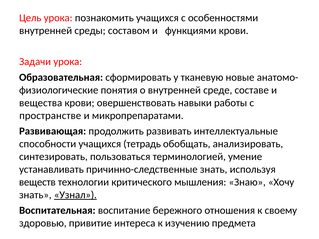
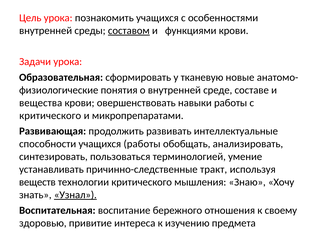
составом underline: none -> present (129, 31)
пространстве: пространстве -> критического (50, 116)
учащихся тетрадь: тетрадь -> работы (142, 144)
причинно-следственные знать: знать -> тракт (214, 170)
